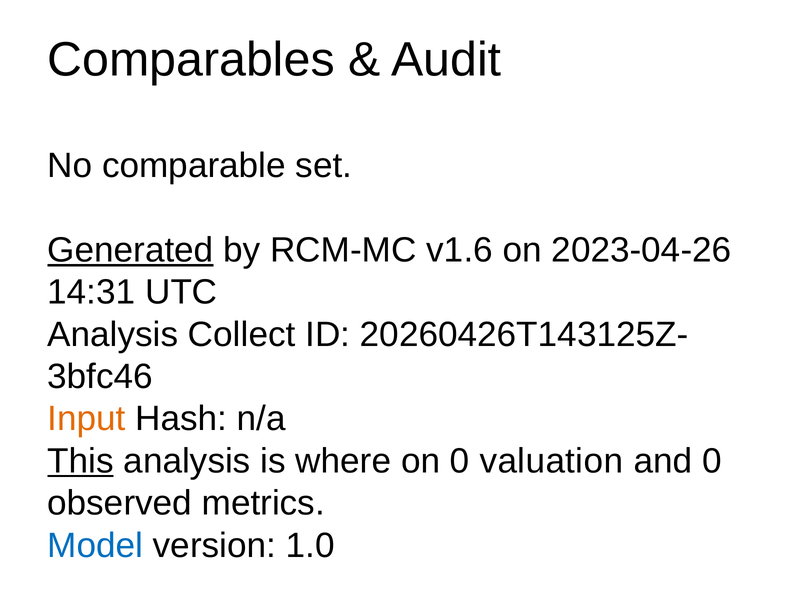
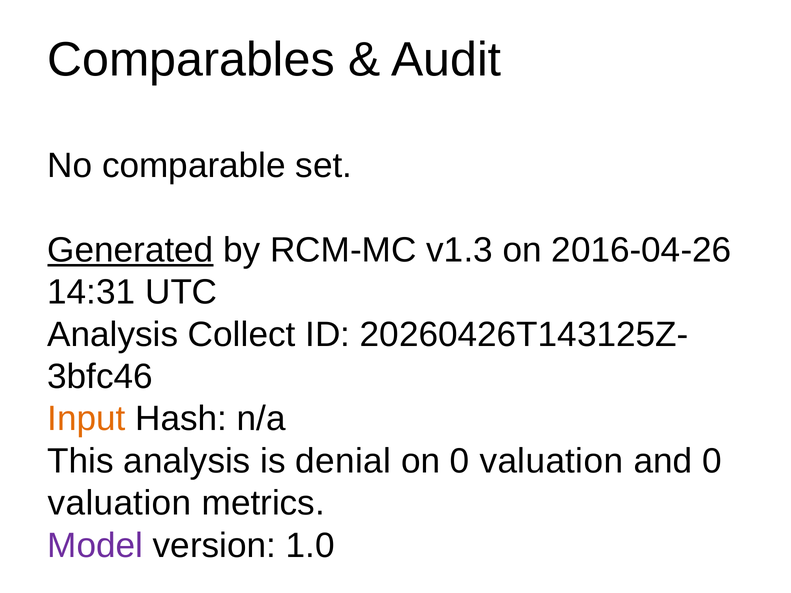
v1.6: v1.6 -> v1.3 (460, 250)
2023-04-26: 2023-04-26 -> 2016-04-26 (641, 250)
This underline: present -> none (80, 461)
where: where -> denial (343, 461)
observed: observed -> valuation (119, 503)
Model colour: blue -> purple (95, 546)
